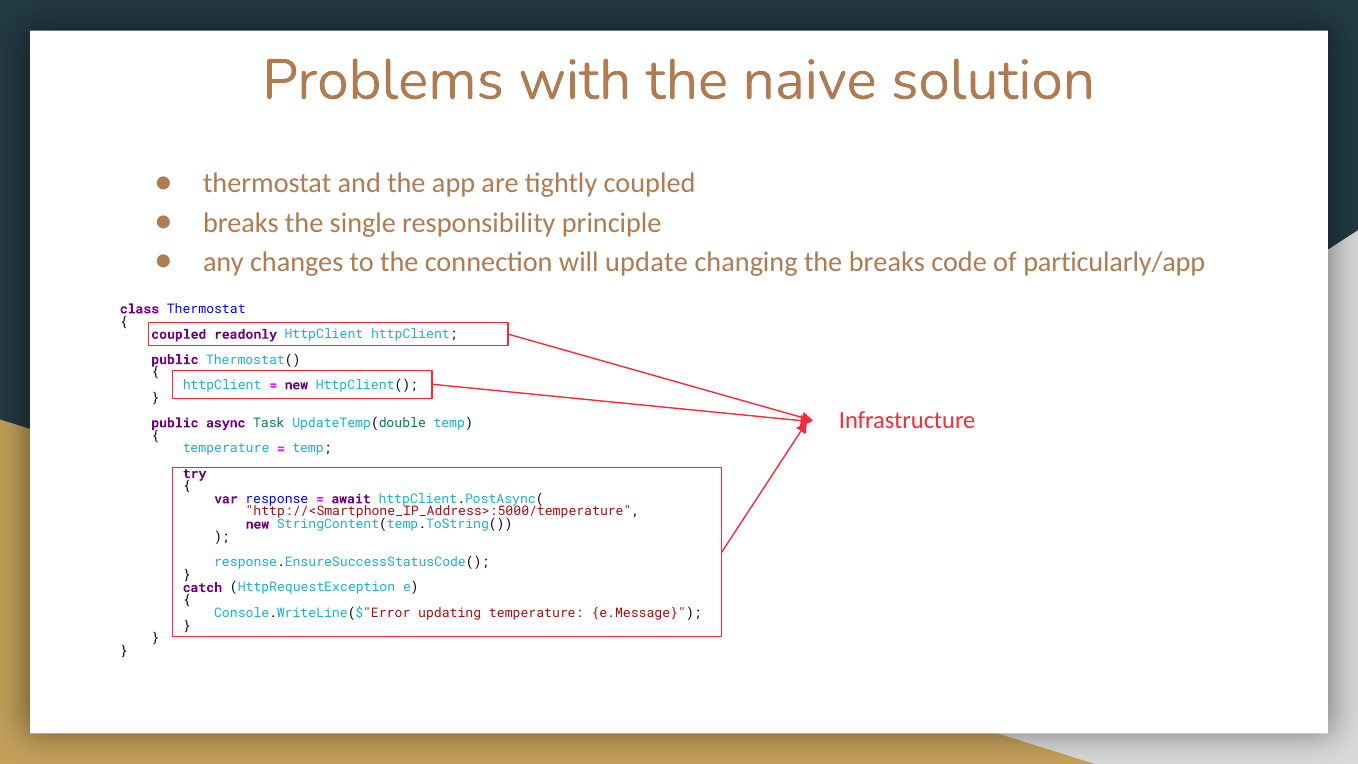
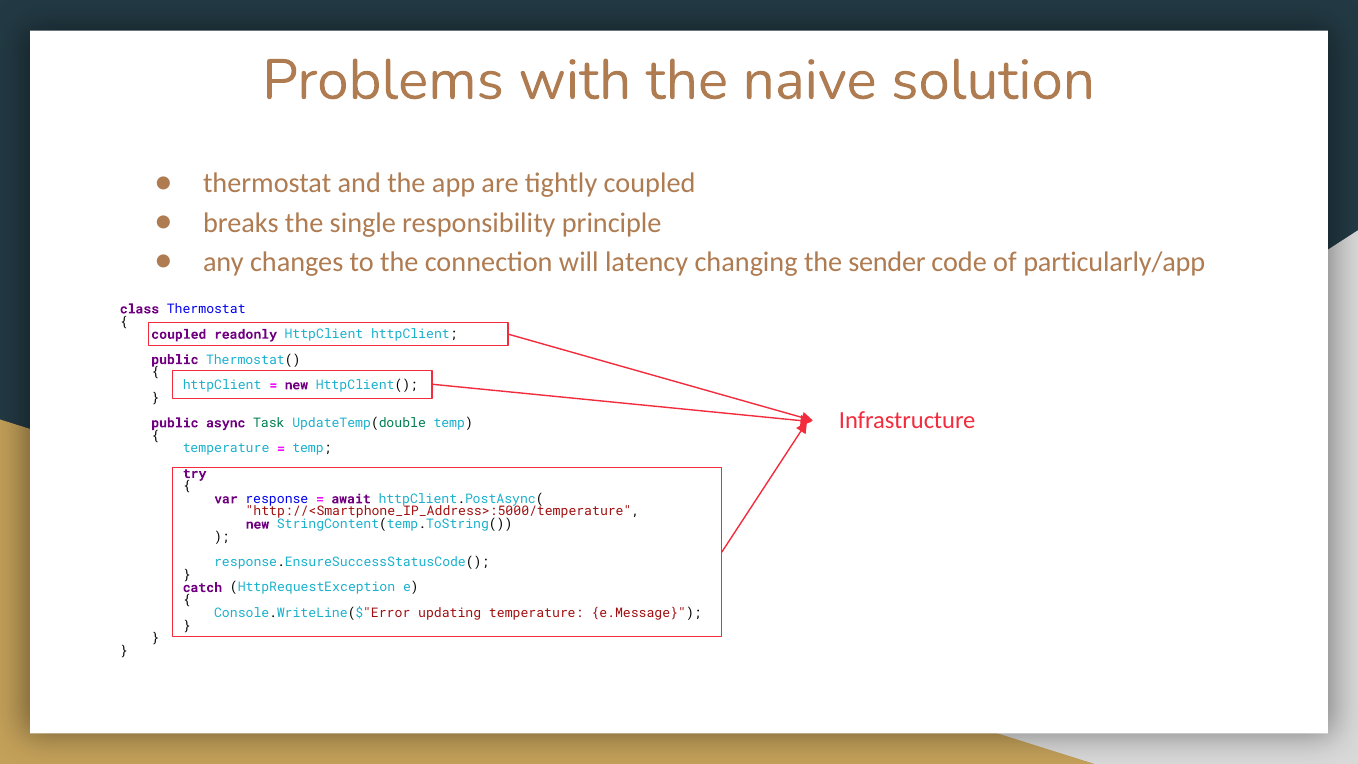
update: update -> latency (647, 262)
the breaks: breaks -> sender (887, 262)
